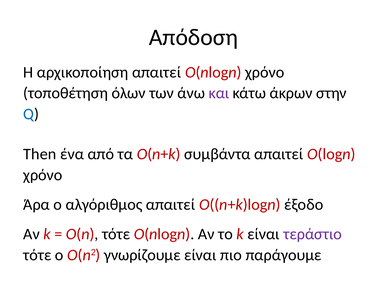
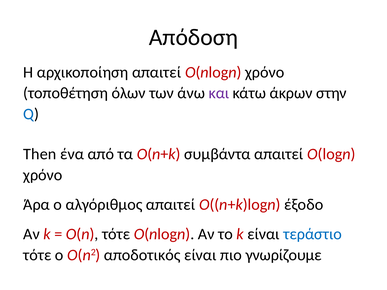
τεράστιο colour: purple -> blue (313, 234)
γνωρίζουμε: γνωρίζουμε -> αποδοτικός (142, 255)
παράγουμε: παράγουμε -> γνωρίζουμε (284, 255)
